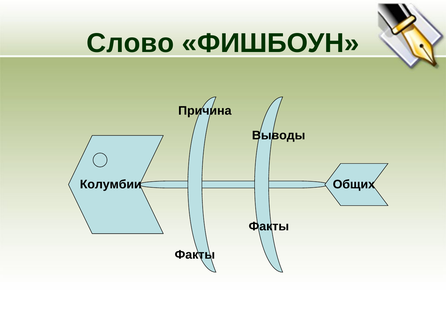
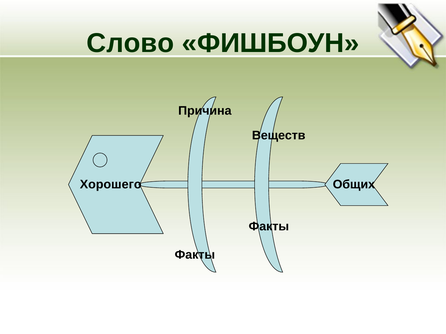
Выводы: Выводы -> Веществ (279, 136)
Колумбии: Колумбии -> Хорошего (111, 185)
